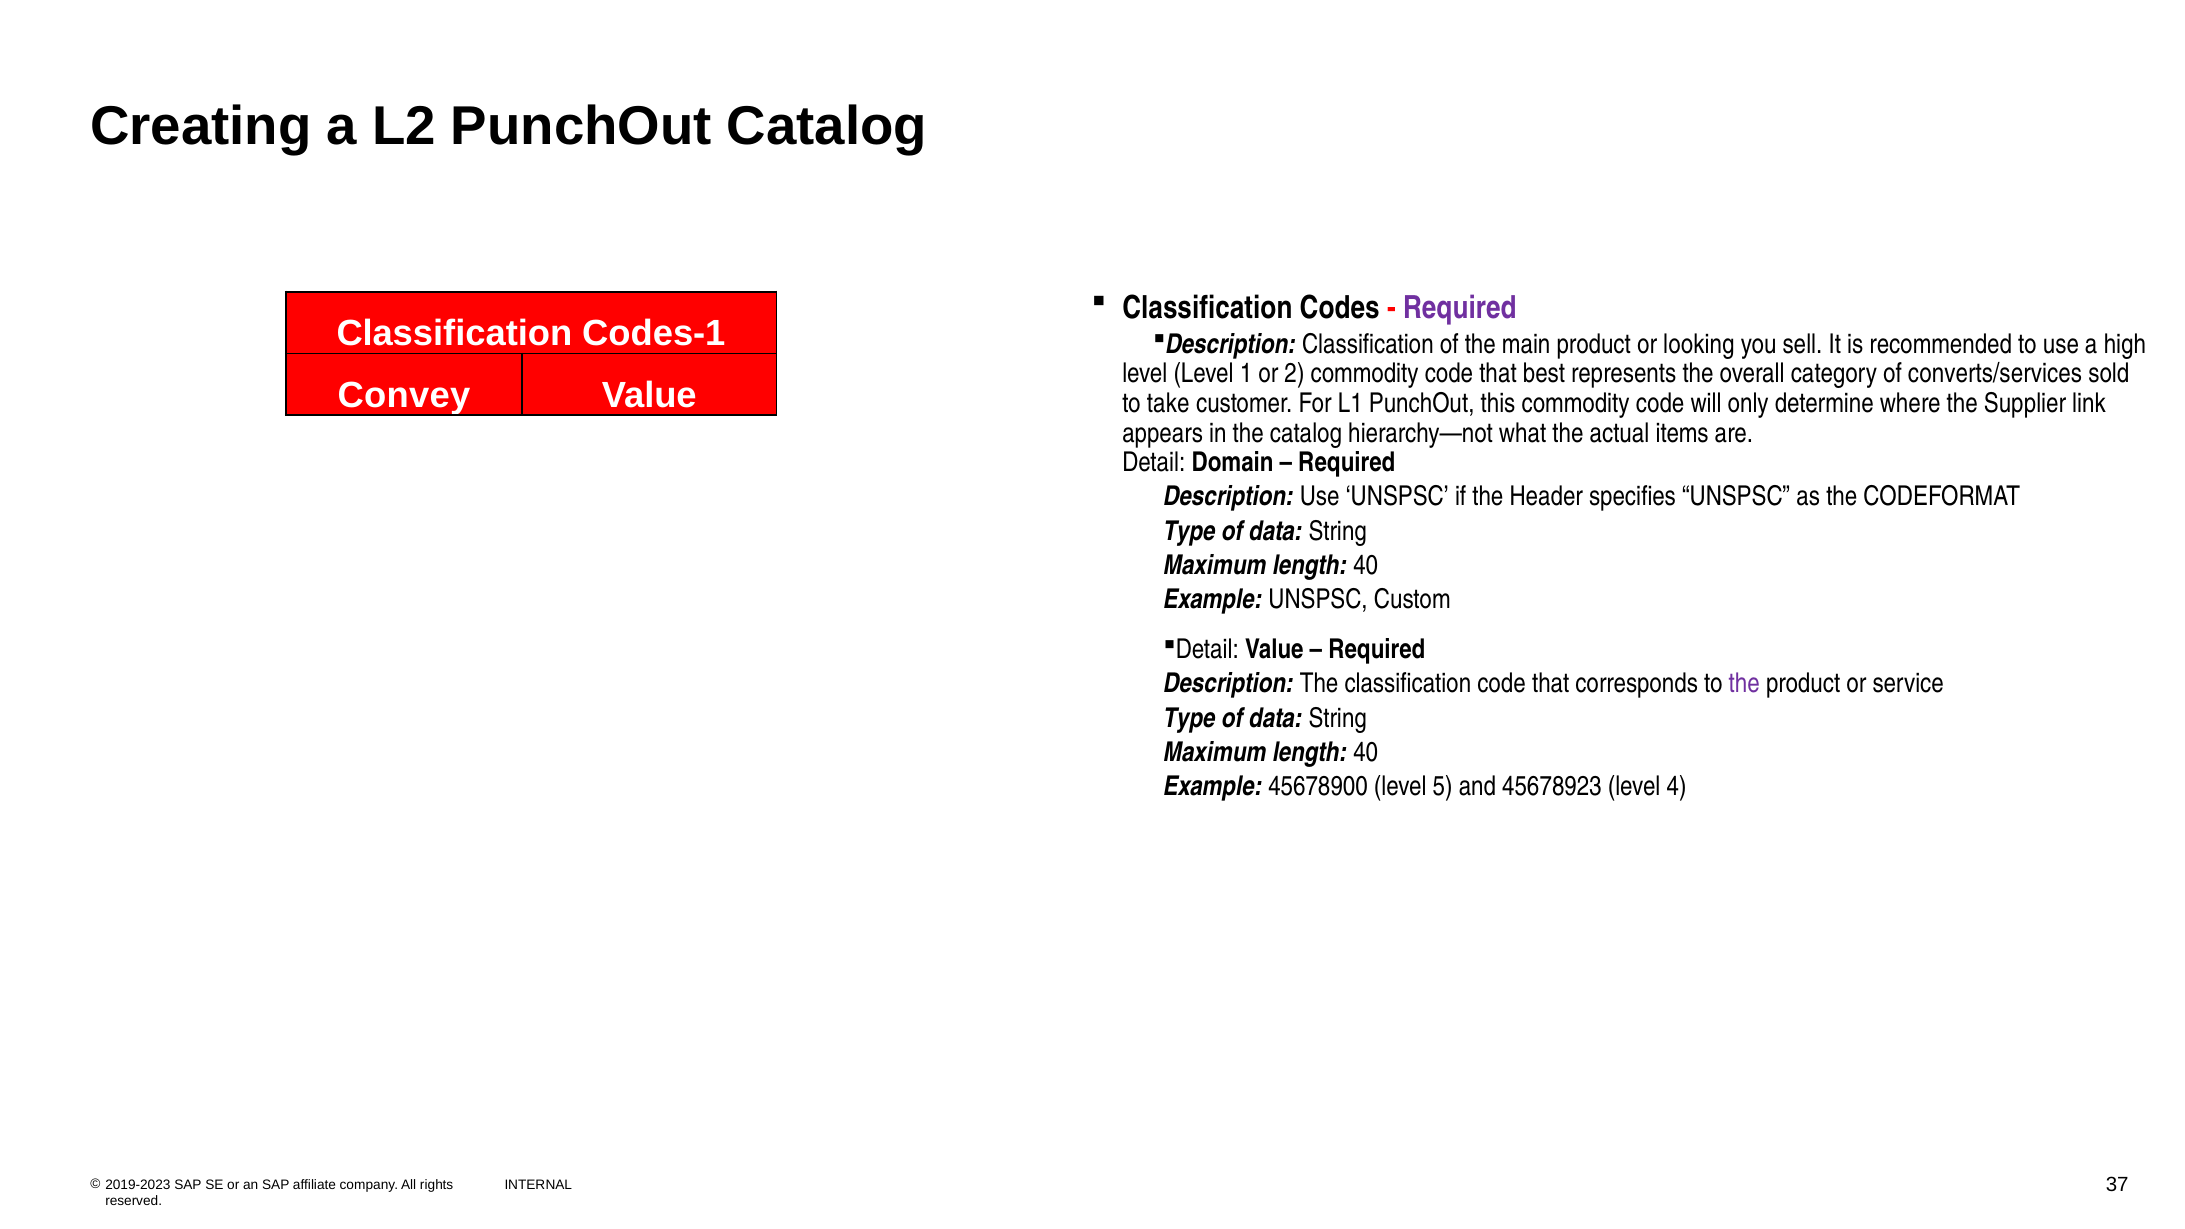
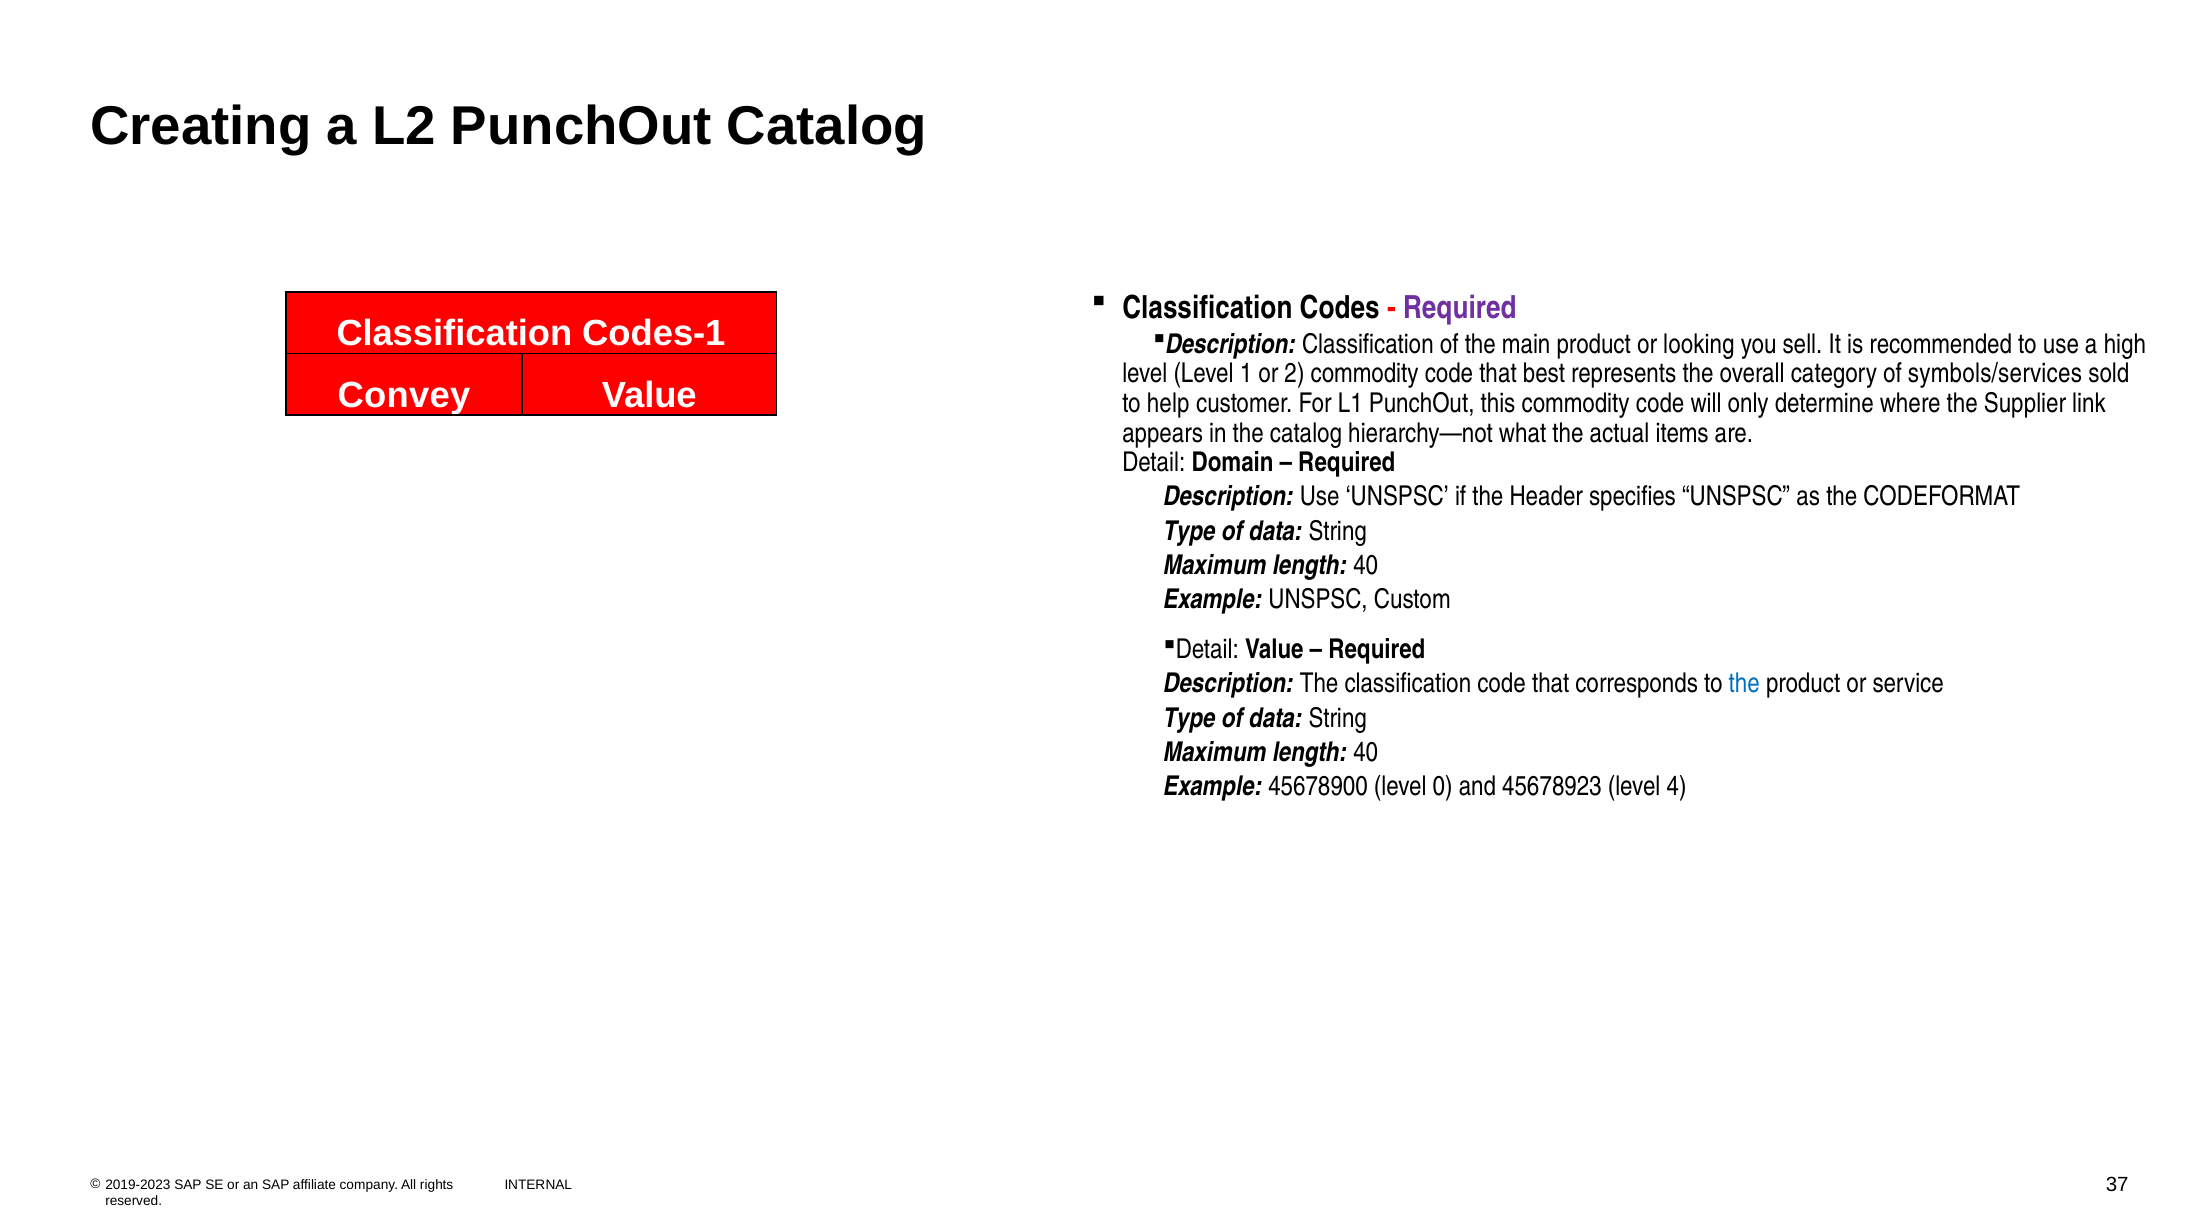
converts/services: converts/services -> symbols/services (1995, 374)
take: take -> help (1168, 403)
the colour: purple -> blue (1744, 684)
5: 5 -> 0 (1443, 786)
